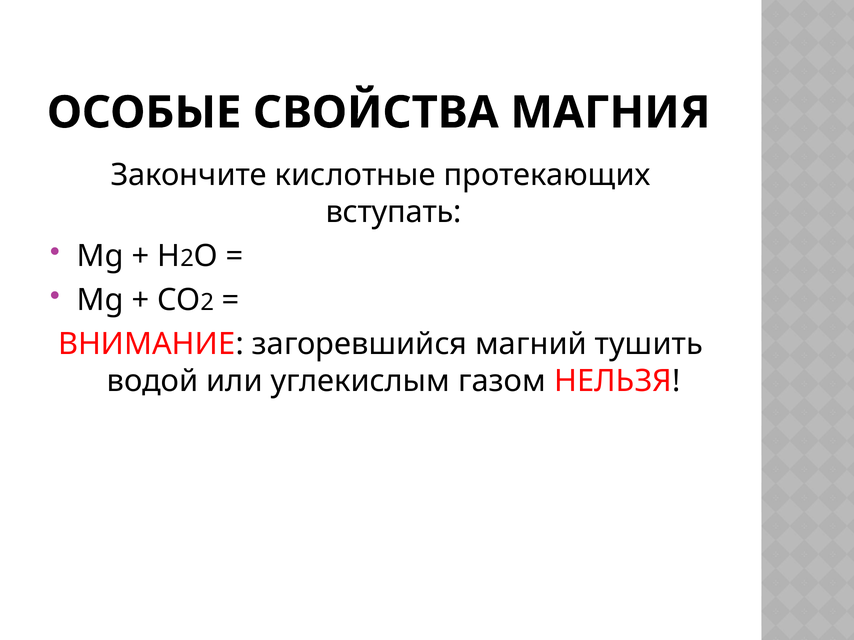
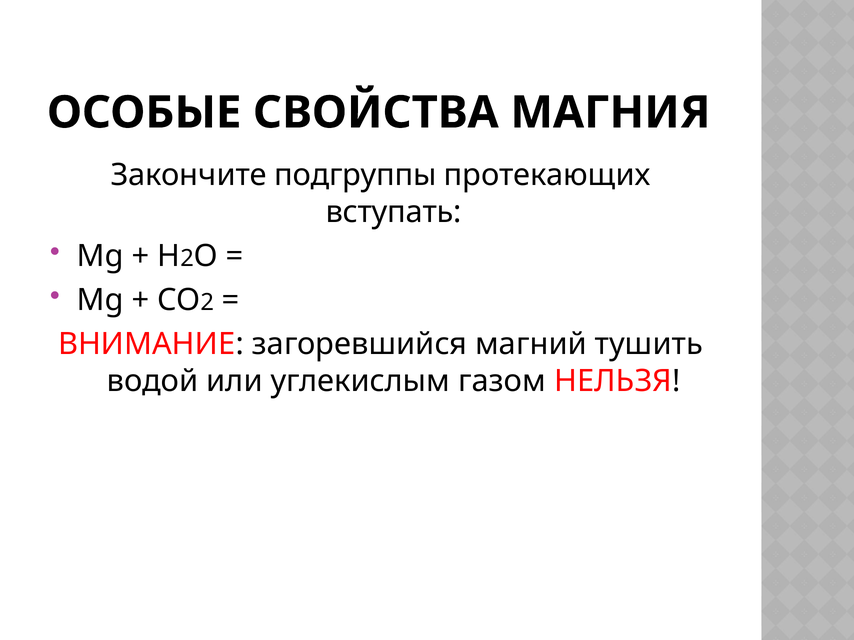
кислотные: кислотные -> подгруппы (355, 175)
